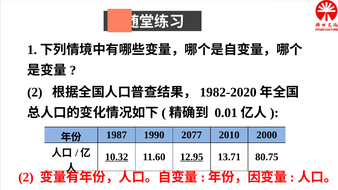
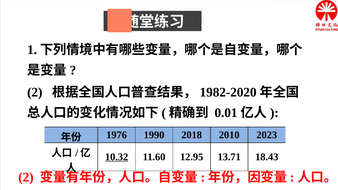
1987: 1987 -> 1976 (117, 135)
2077: 2077 -> 2018 (192, 135)
2000: 2000 -> 2023 (267, 135)
12.95 underline: present -> none (192, 157)
80.75: 80.75 -> 18.43 (267, 157)
